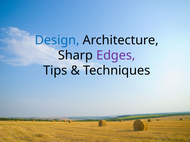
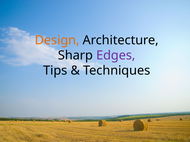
Design colour: blue -> orange (57, 40)
